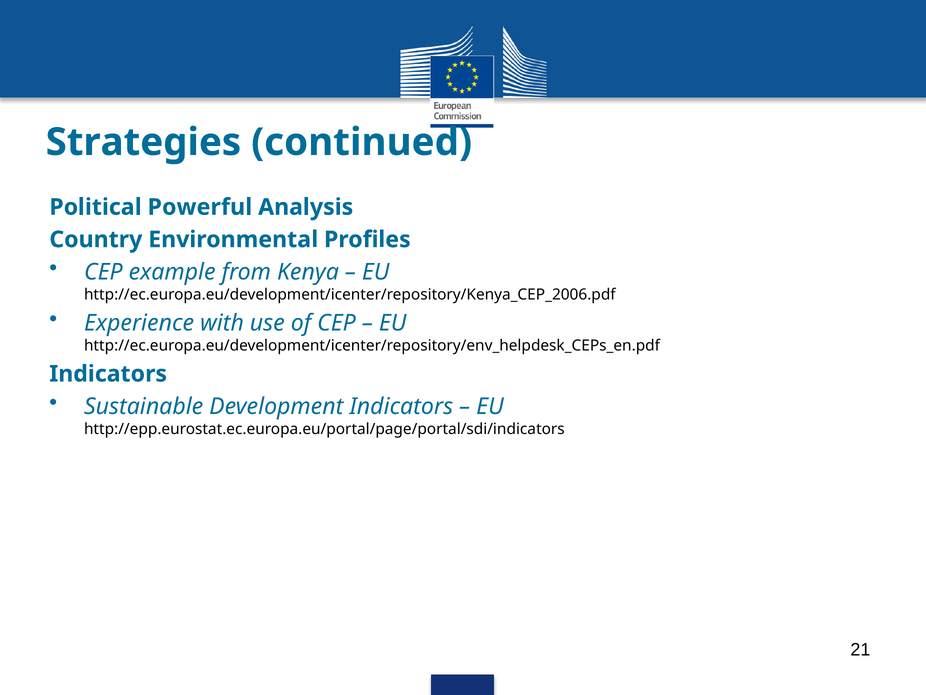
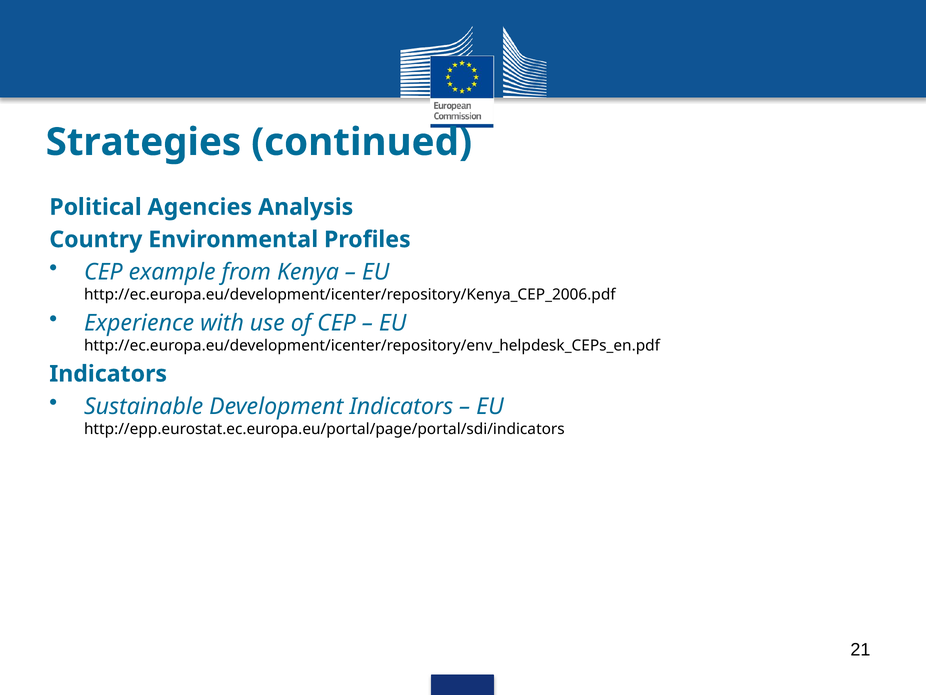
Powerful: Powerful -> Agencies (200, 207)
